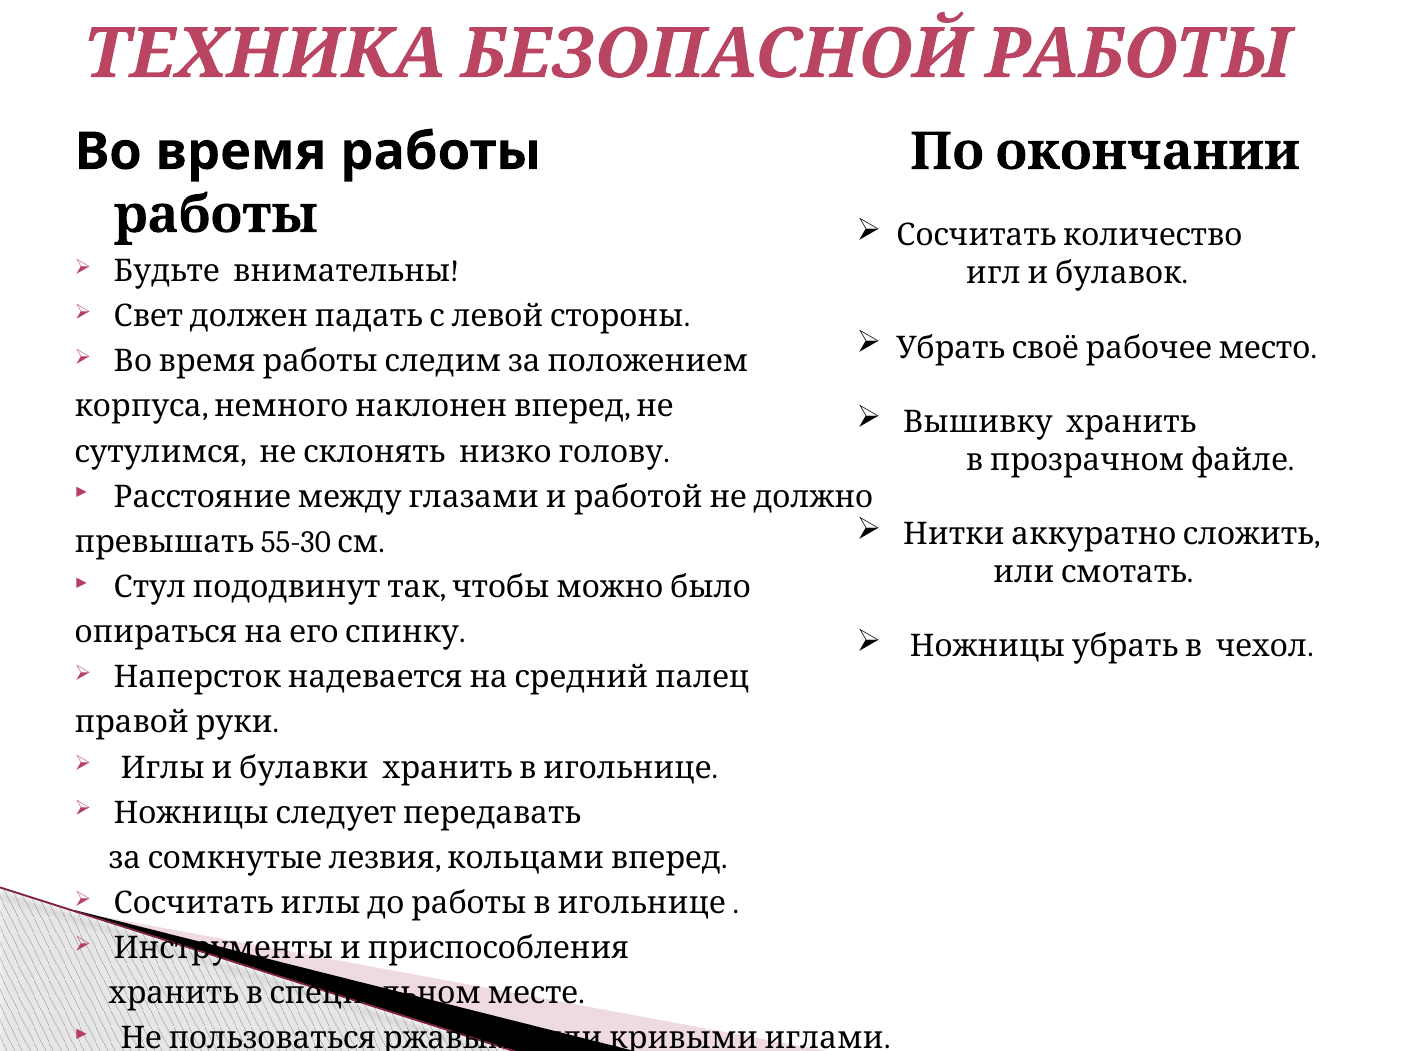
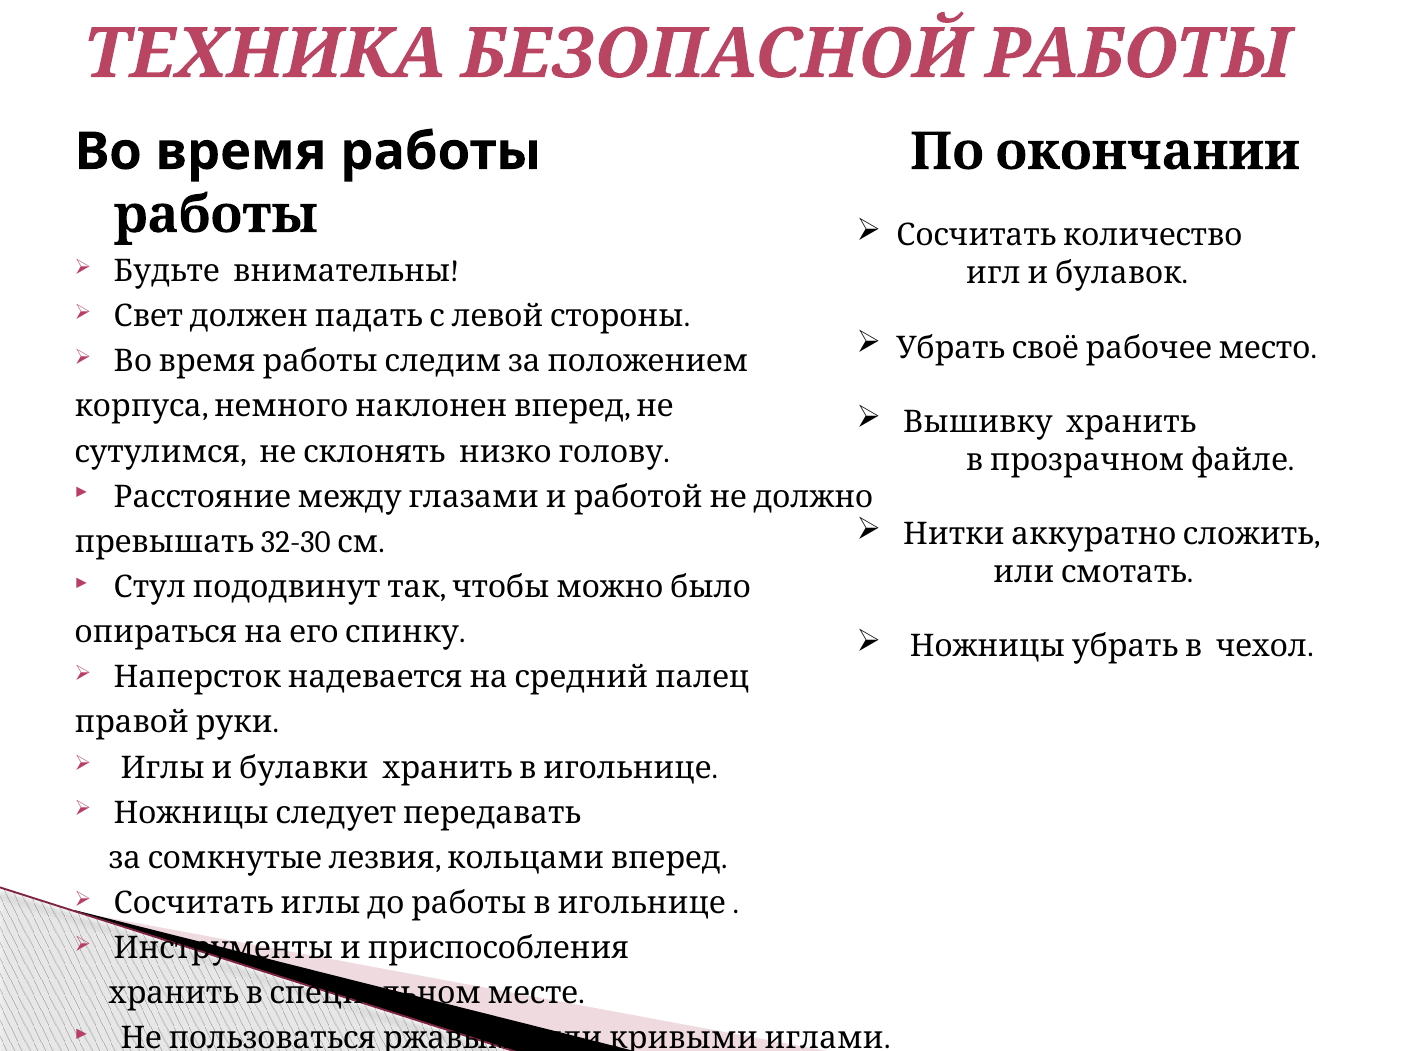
55-30: 55-30 -> 32-30 (296, 542)
